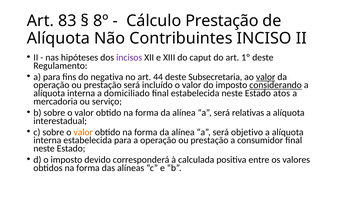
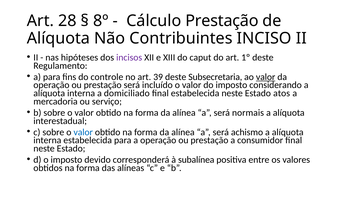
83: 83 -> 28 (67, 21)
negativa: negativa -> controle (107, 77)
44: 44 -> 39 (158, 77)
considerando underline: present -> none (276, 85)
relativas: relativas -> normais (248, 113)
valor colour: orange -> blue (83, 132)
objetivo: objetivo -> achismo (247, 132)
calculada: calculada -> subalínea (196, 160)
